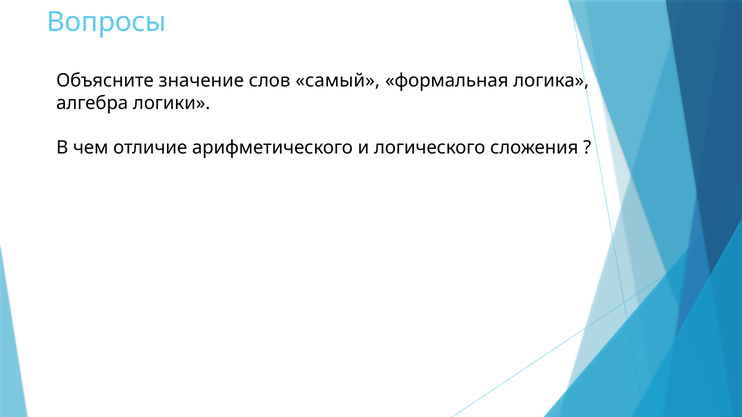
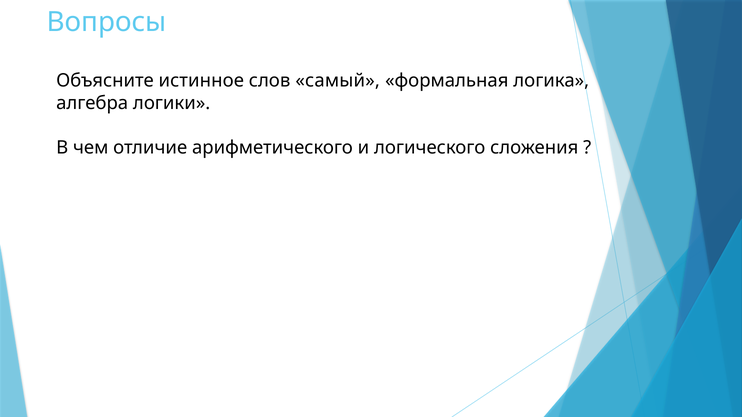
значение: значение -> истинное (201, 81)
